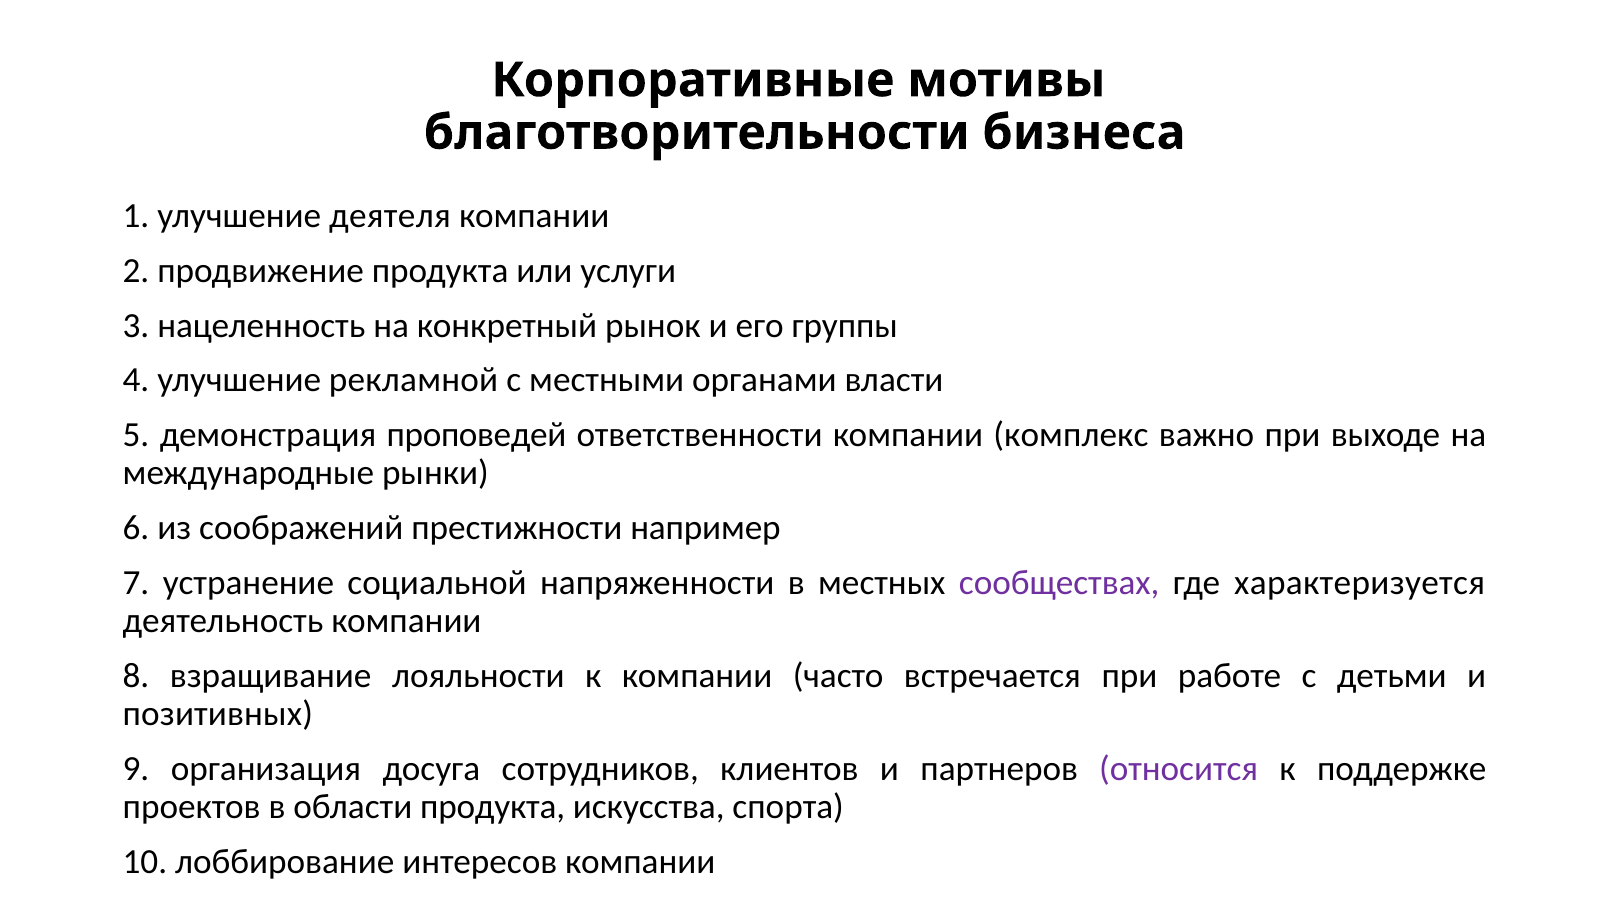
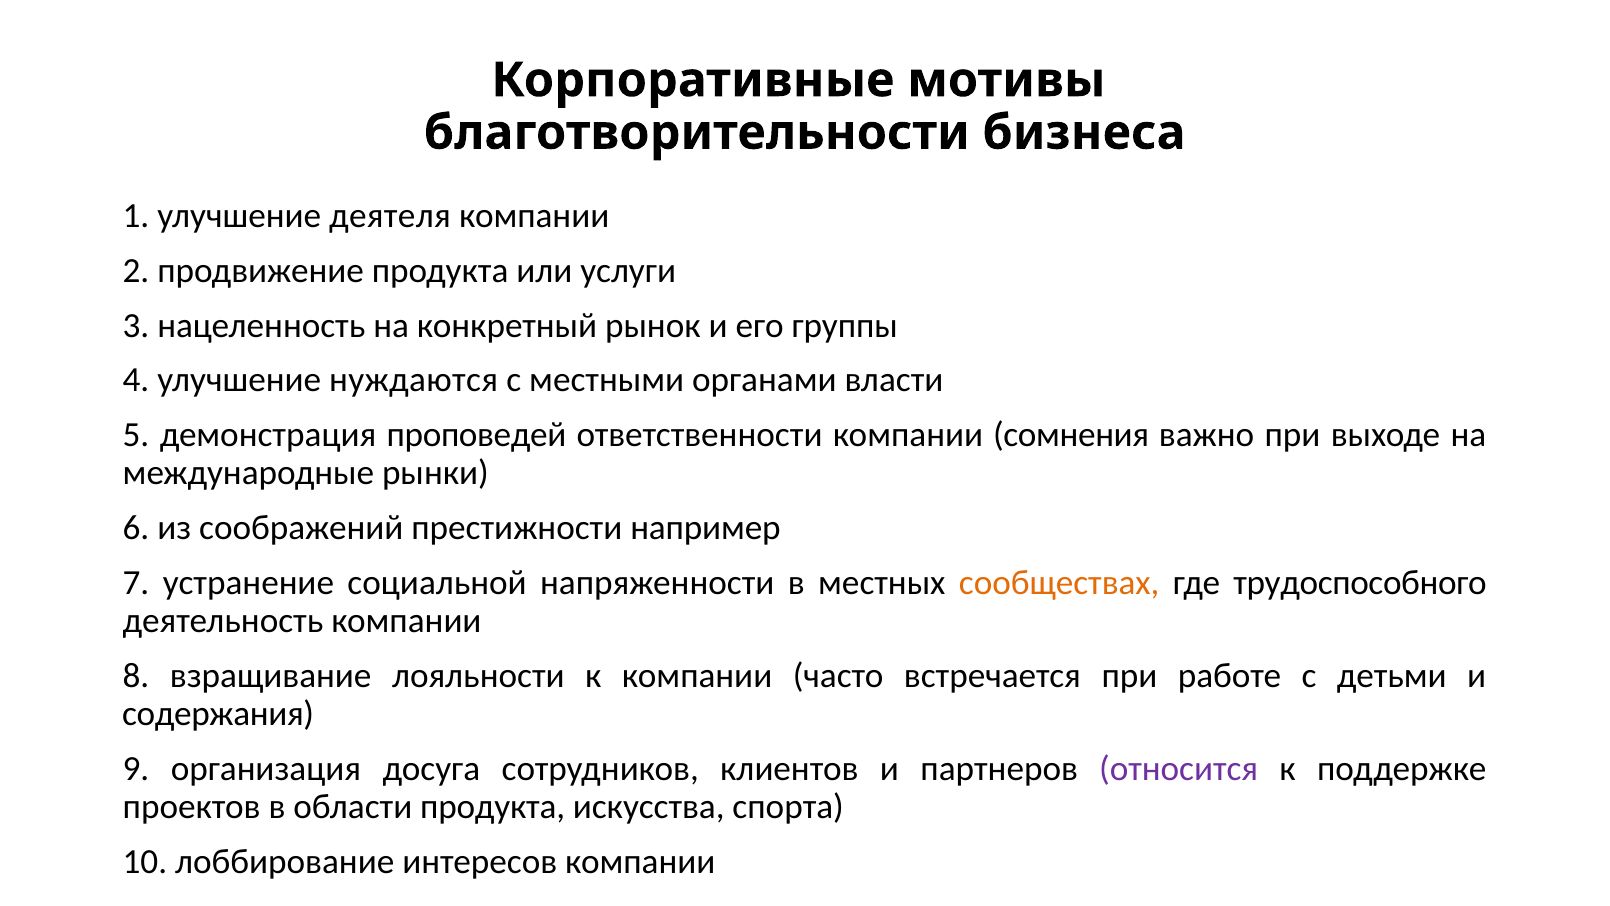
рекламной: рекламной -> нуждаются (414, 380)
комплекс: комплекс -> сомнения (1071, 435)
сообществах colour: purple -> orange (1059, 583)
характеризуется: характеризуется -> трудоспособного (1360, 583)
позитивных: позитивных -> содержания (218, 713)
